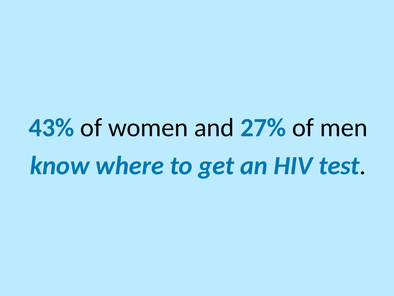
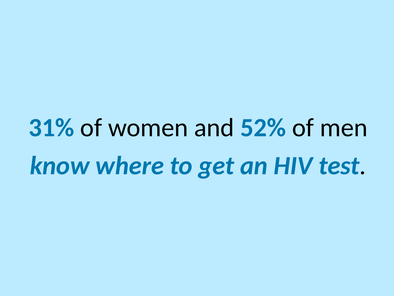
43%: 43% -> 31% (51, 127)
27%: 27% -> 52% (263, 127)
